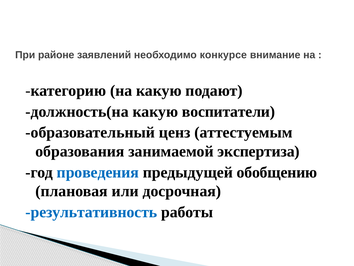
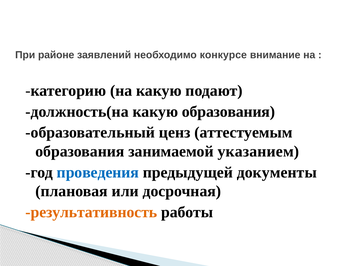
какую воспитатели: воспитатели -> образования (229, 111)
экспертиза: экспертиза -> указанием (258, 151)
обобщению: обобщению -> документы (277, 172)
результативность colour: blue -> orange (91, 212)
